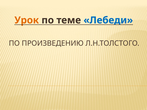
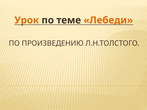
Лебеди colour: blue -> orange (108, 20)
